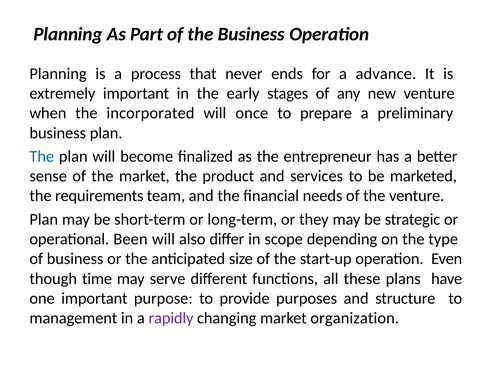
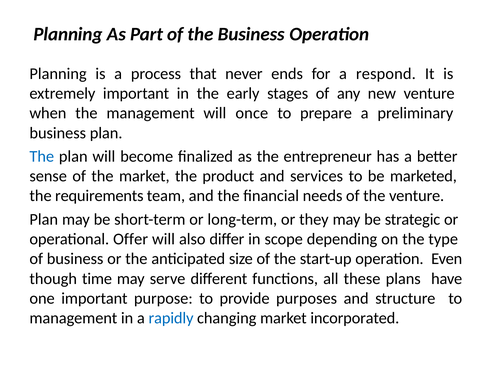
advance: advance -> respond (386, 74)
the incorporated: incorporated -> management (151, 113)
Been: Been -> Offer (131, 239)
rapidly colour: purple -> blue (171, 317)
organization: organization -> incorporated (355, 317)
